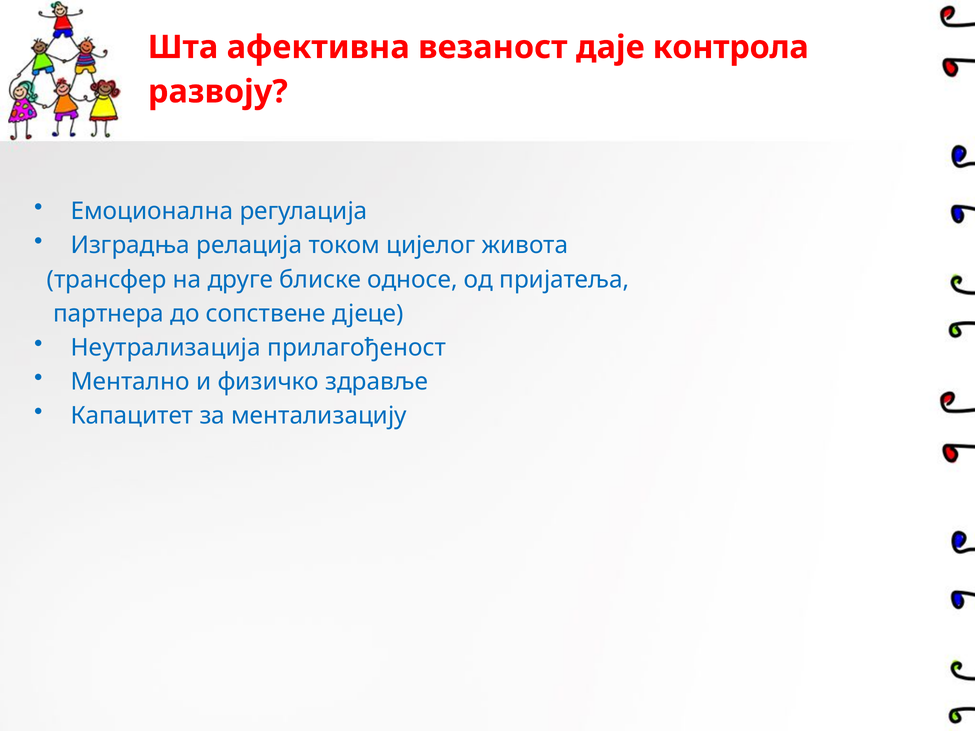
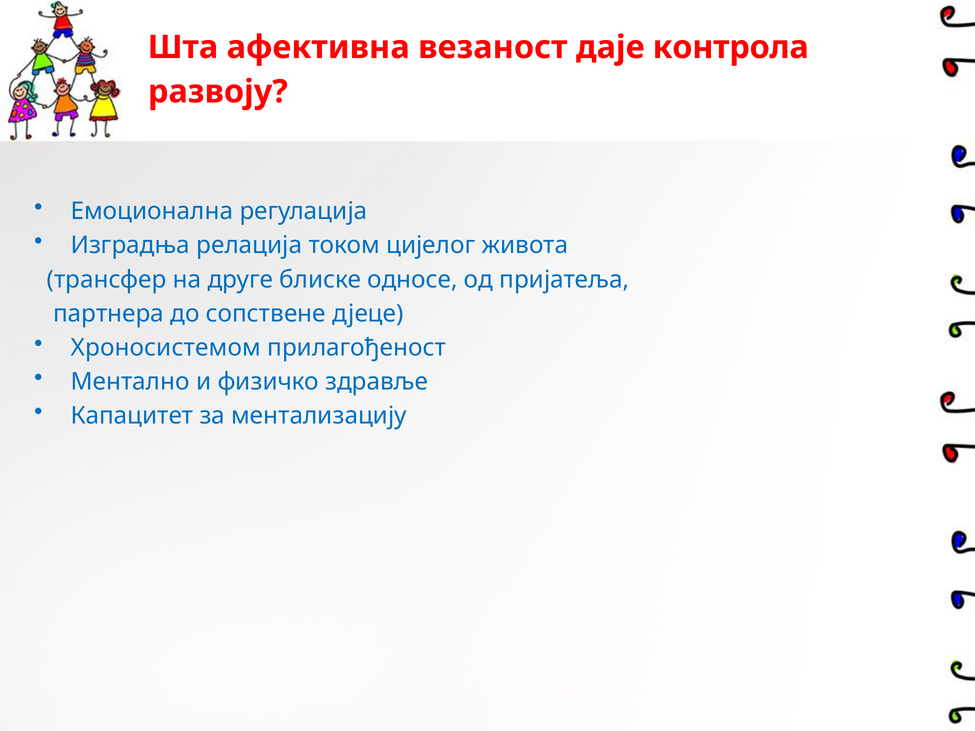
Неутрализација: Неутрализација -> Хроносистемом (166, 348)
